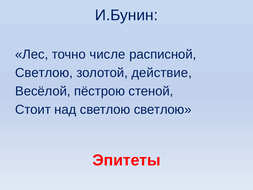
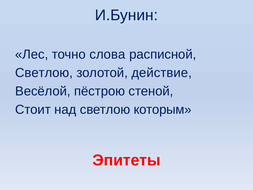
числе: числе -> слова (107, 54)
светлою светлою: светлою -> которым (163, 109)
